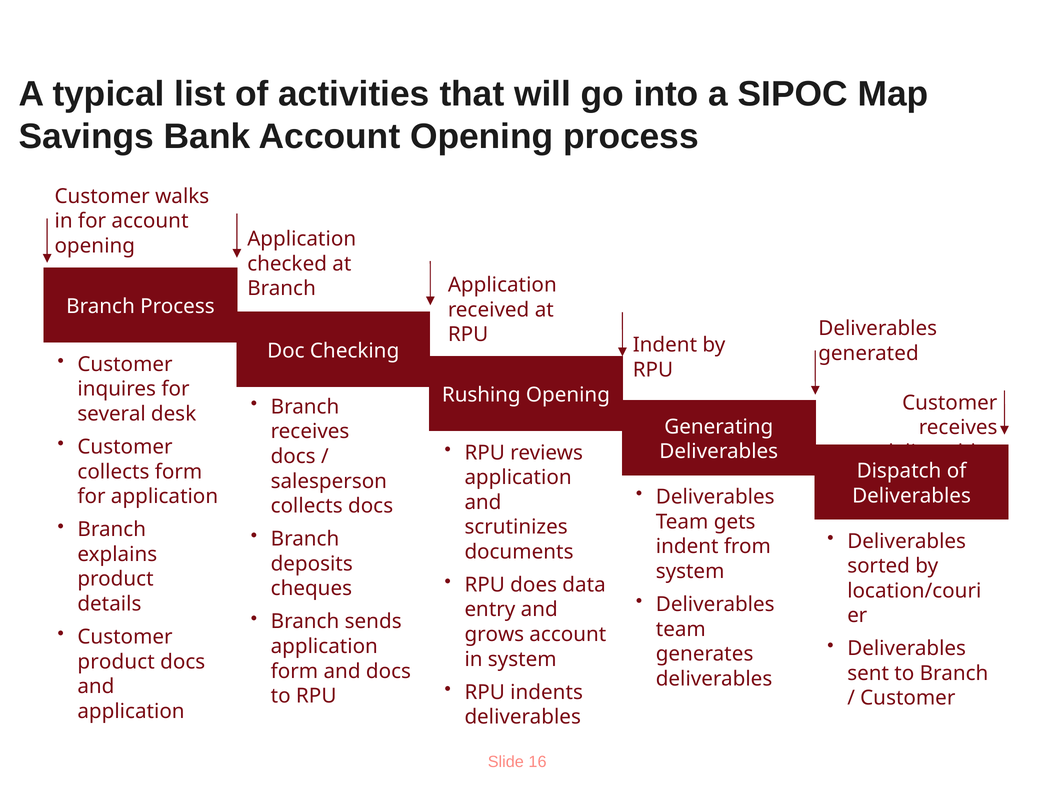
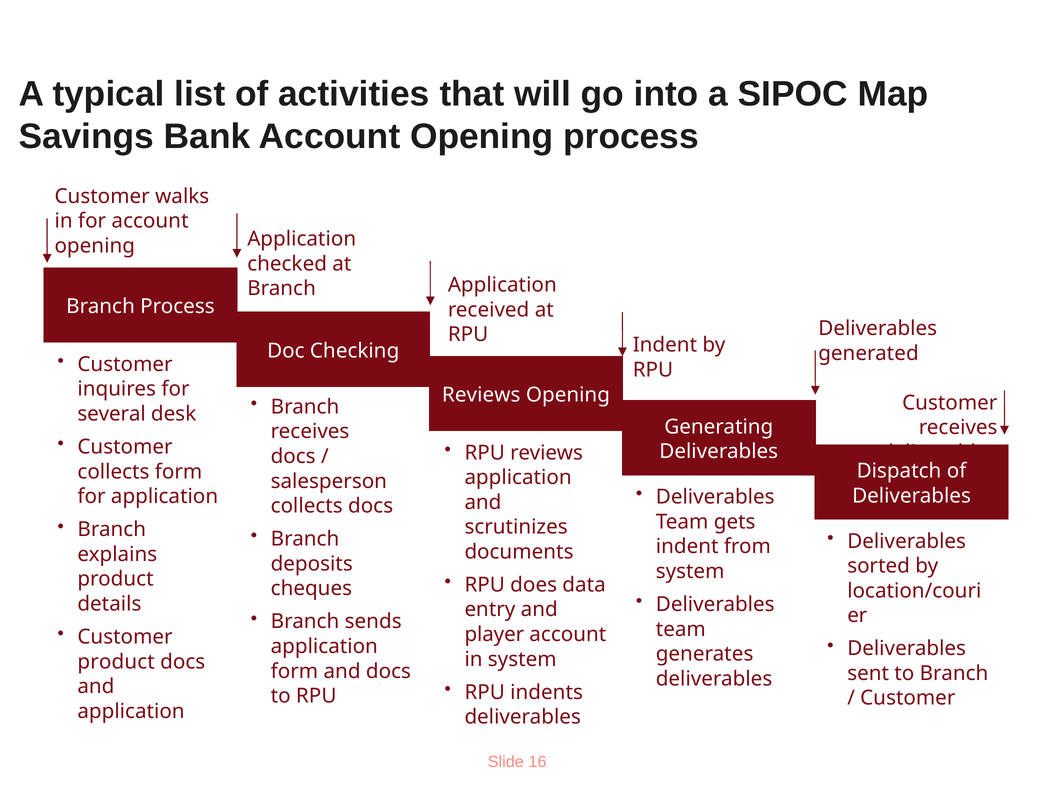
Rushing: Rushing -> Reviews (481, 395)
grows: grows -> player (494, 634)
